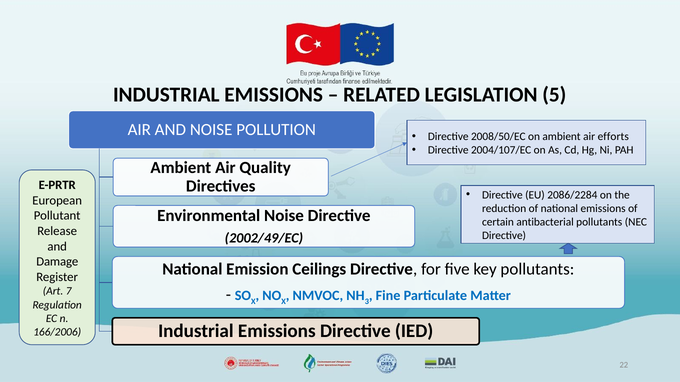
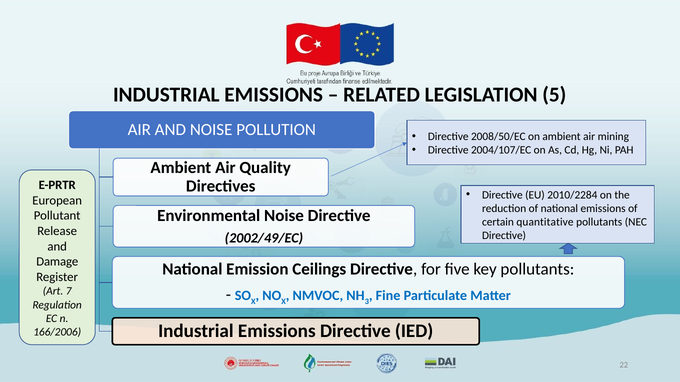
efforts: efforts -> mining (613, 137)
2086/2284: 2086/2284 -> 2010/2284 (572, 195)
antibacterial: antibacterial -> quantitative (545, 222)
